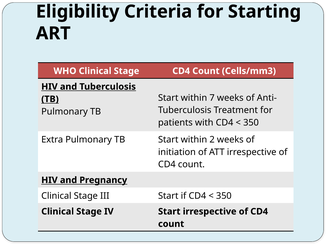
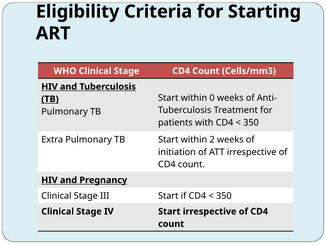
7: 7 -> 0 (212, 98)
